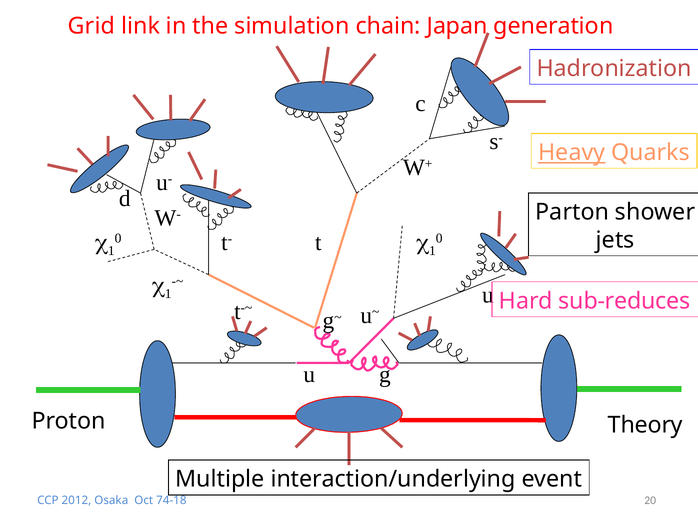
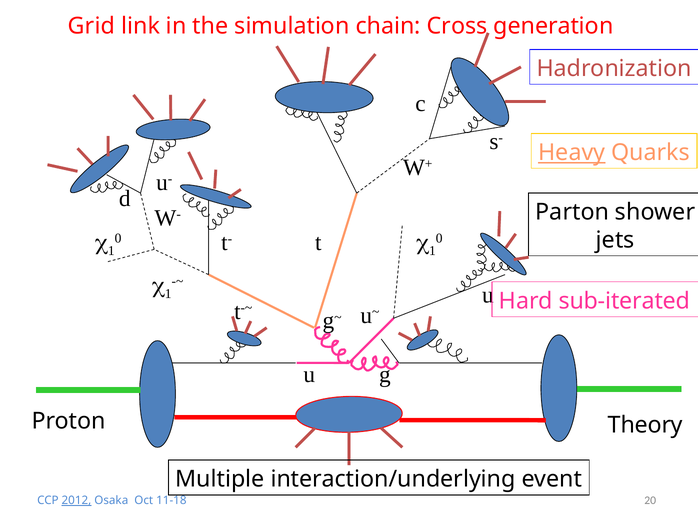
Japan: Japan -> Cross (457, 26)
sub-reduces: sub-reduces -> sub-iterated (624, 301)
2012 underline: none -> present (76, 500)
74-18: 74-18 -> 11-18 (171, 500)
